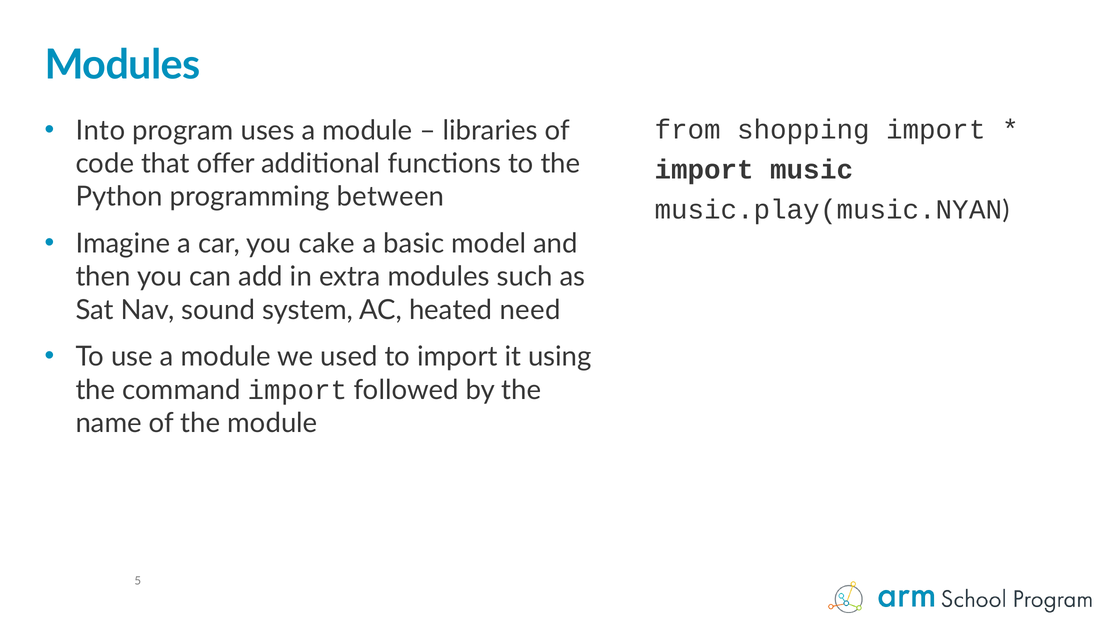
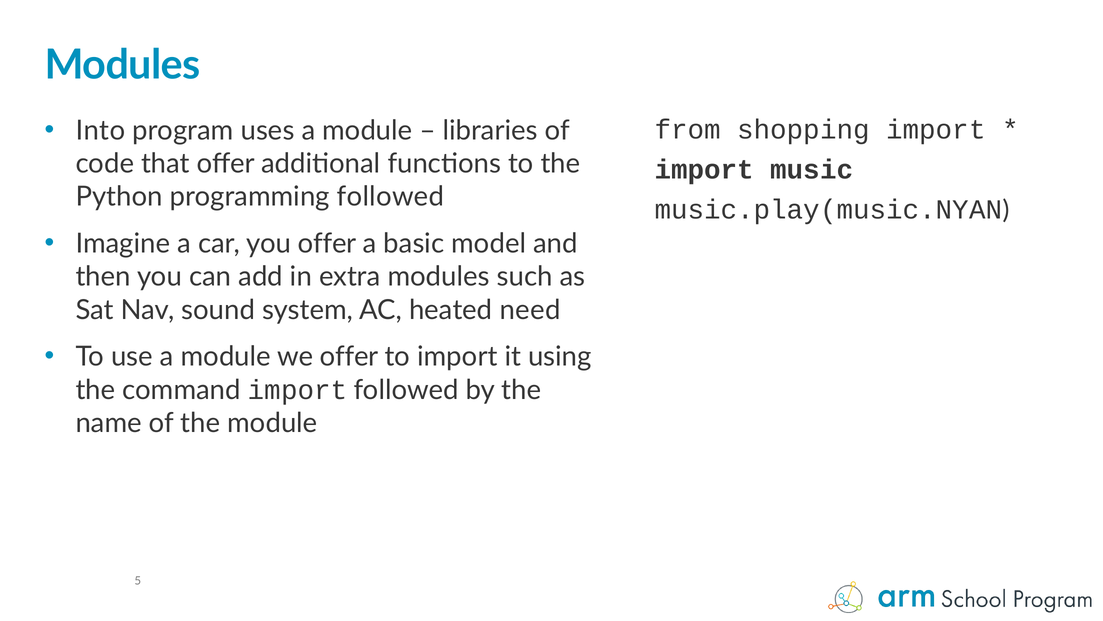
programming between: between -> followed (391, 197)
you cake: cake -> offer (327, 243)
we used: used -> offer (349, 357)
